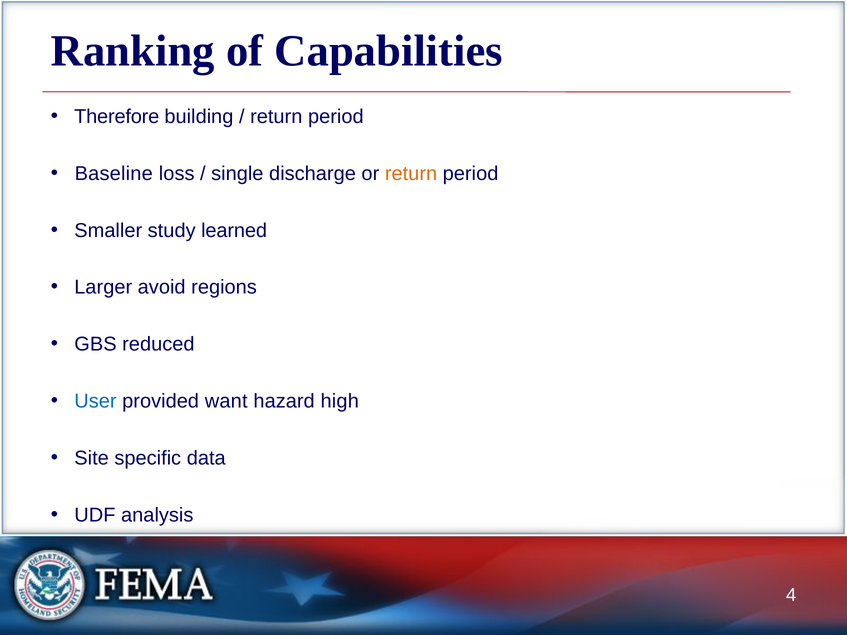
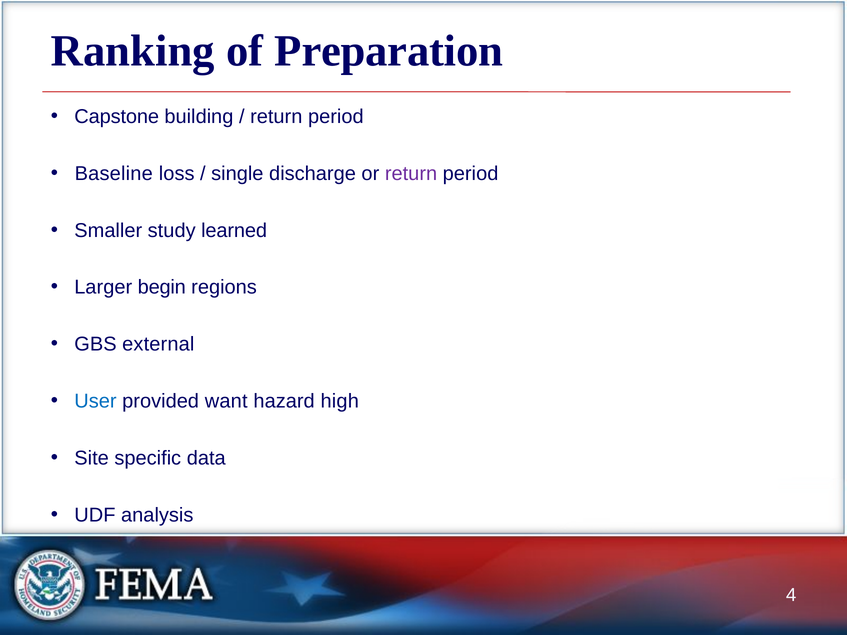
Capabilities: Capabilities -> Preparation (389, 51)
Therefore: Therefore -> Capstone (117, 117)
return colour: orange -> purple (411, 174)
avoid: avoid -> begin (162, 287)
reduced: reduced -> external (158, 344)
